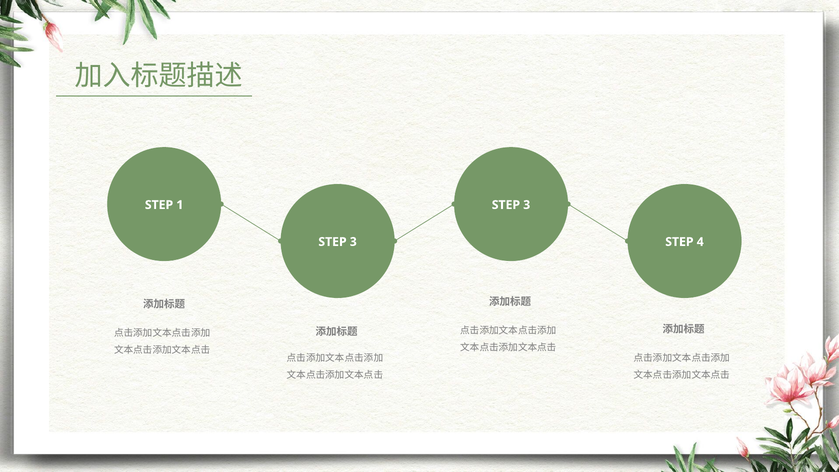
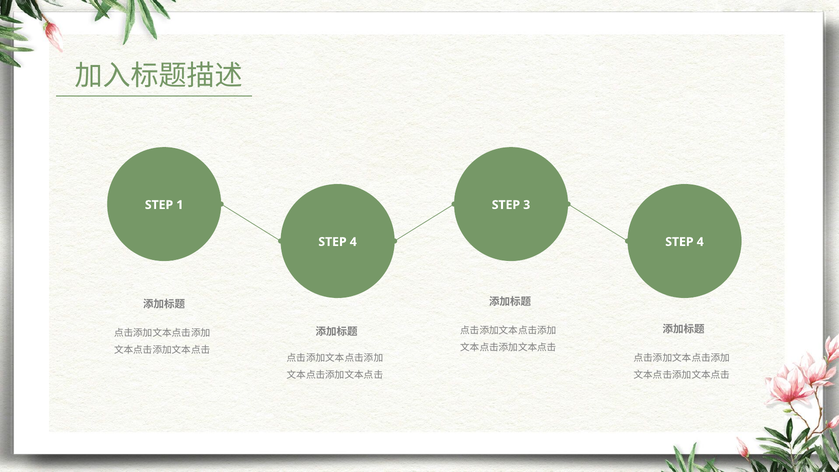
3: 3 -> 4 (353, 242)
